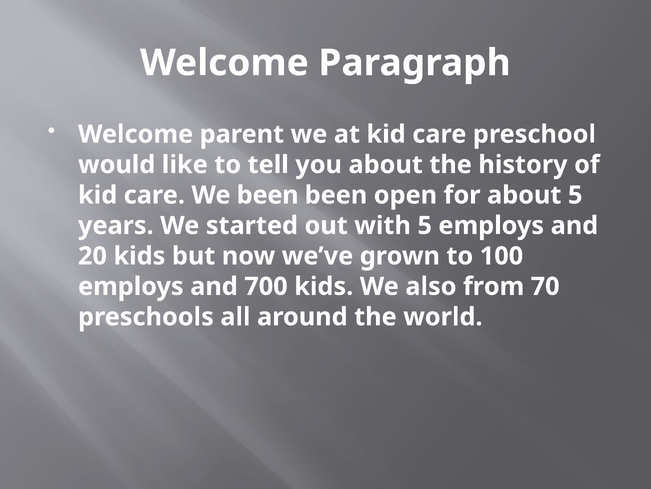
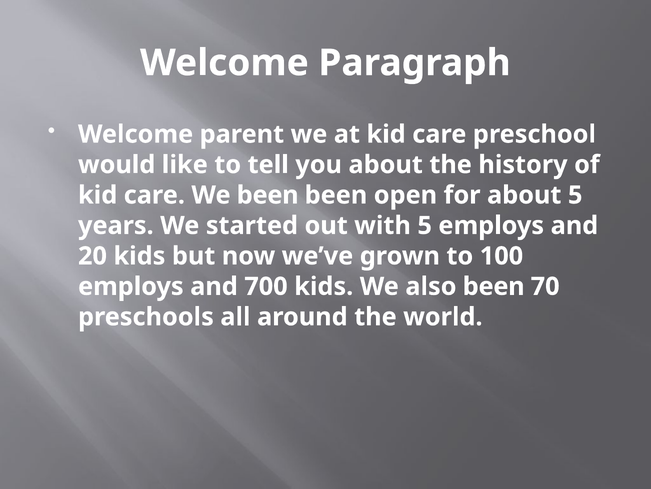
also from: from -> been (494, 286)
